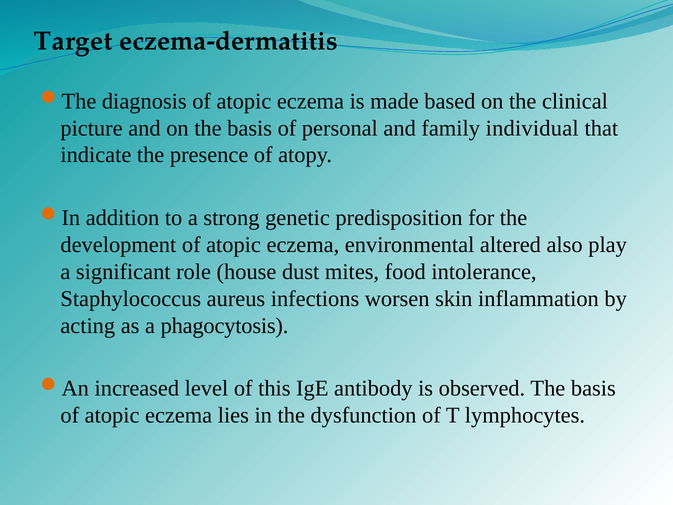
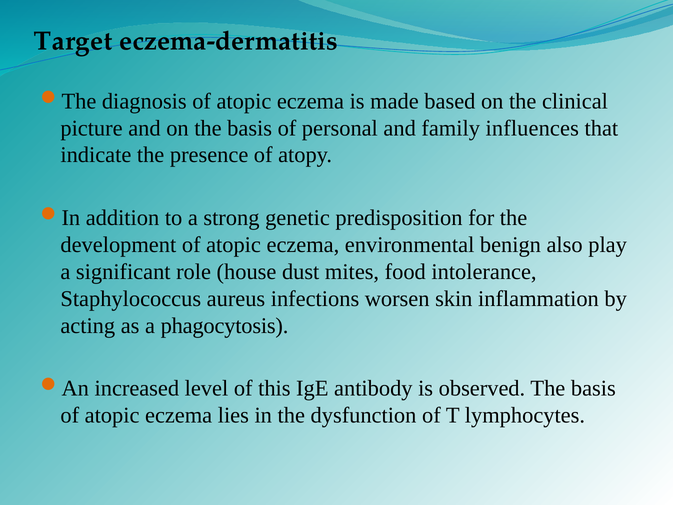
individual: individual -> influences (532, 128)
altered: altered -> benign (510, 245)
